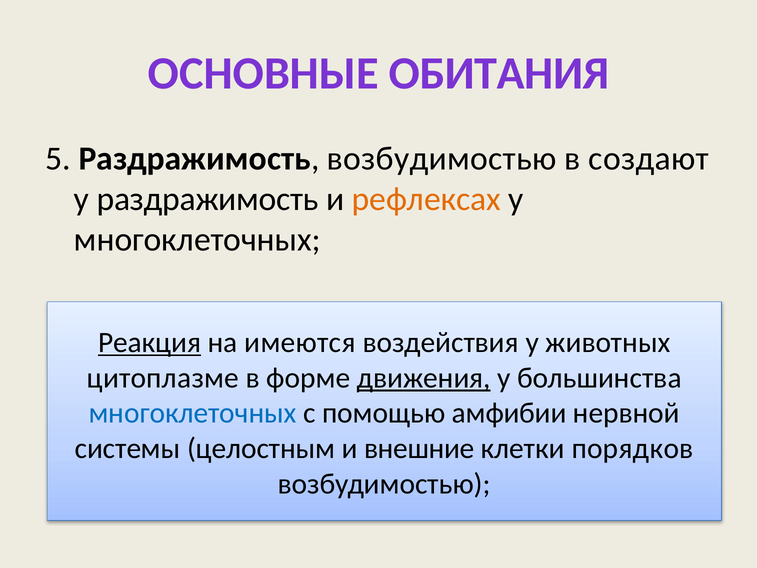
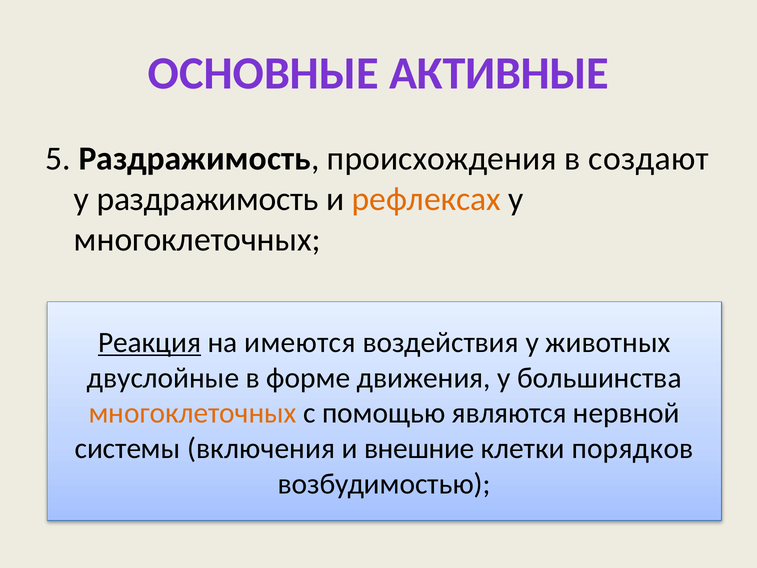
ОБИТАНИЯ: ОБИТАНИЯ -> АКТИВНЫЕ (499, 73)
Раздражимость возбудимостью: возбудимостью -> происхождения (442, 159)
цитоплазме: цитоплазме -> двуслойные (163, 378)
движения underline: present -> none (424, 378)
многоклеточных colour: blue -> orange (193, 413)
амфибии: амфибии -> являются (509, 413)
целостным: целостным -> включения (261, 448)
